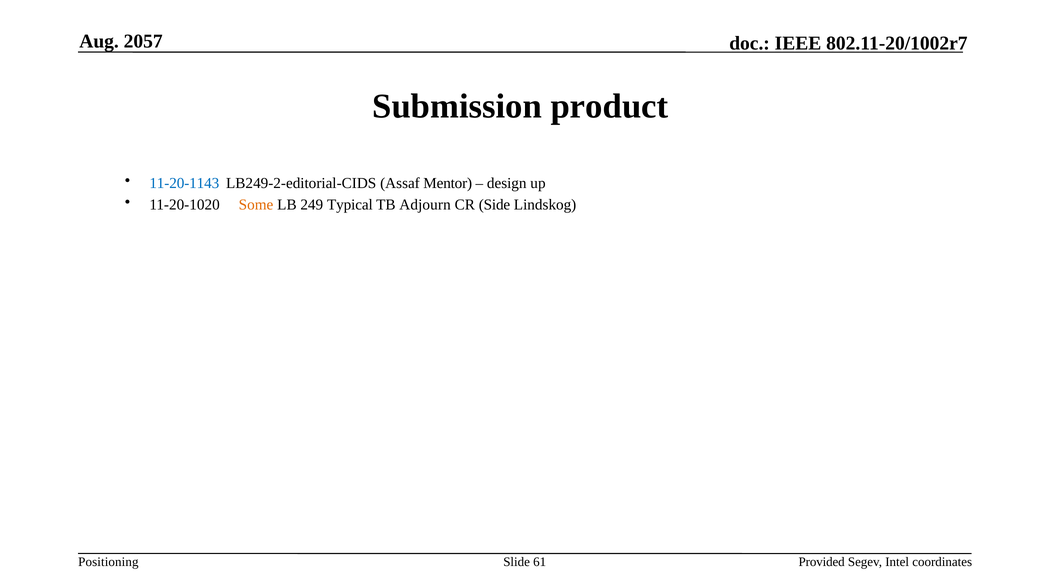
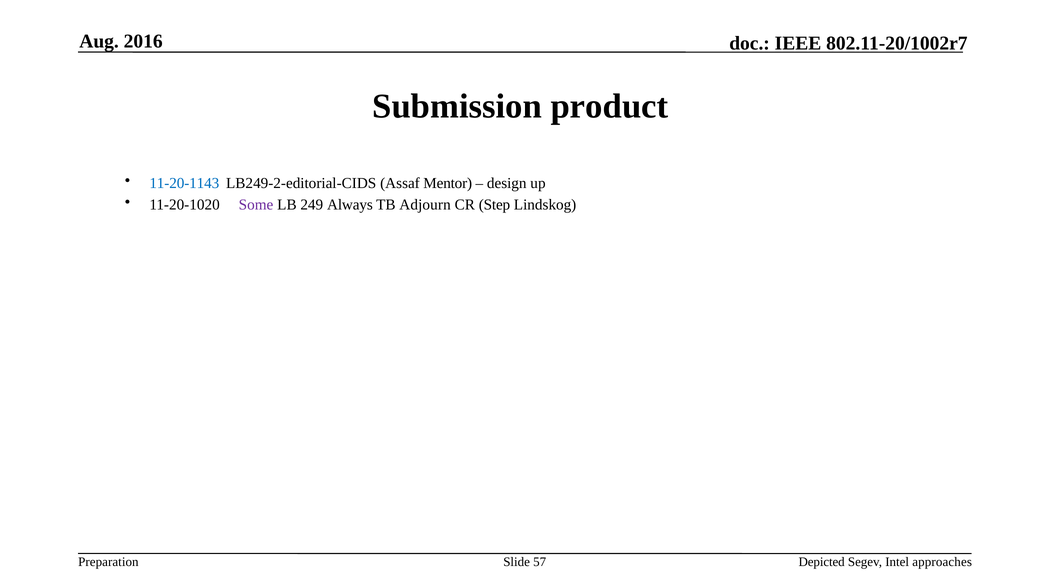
2057: 2057 -> 2016 (143, 41)
Some colour: orange -> purple (256, 205)
Typical: Typical -> Always (350, 205)
Side: Side -> Step (494, 205)
Positioning: Positioning -> Preparation (108, 562)
61: 61 -> 57 (540, 562)
Provided: Provided -> Depicted (822, 562)
coordinates: coordinates -> approaches (942, 562)
